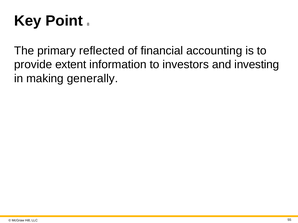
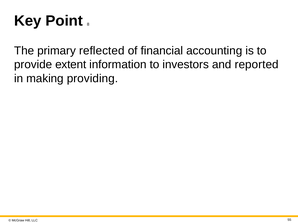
investing: investing -> reported (257, 65)
generally: generally -> providing (92, 79)
